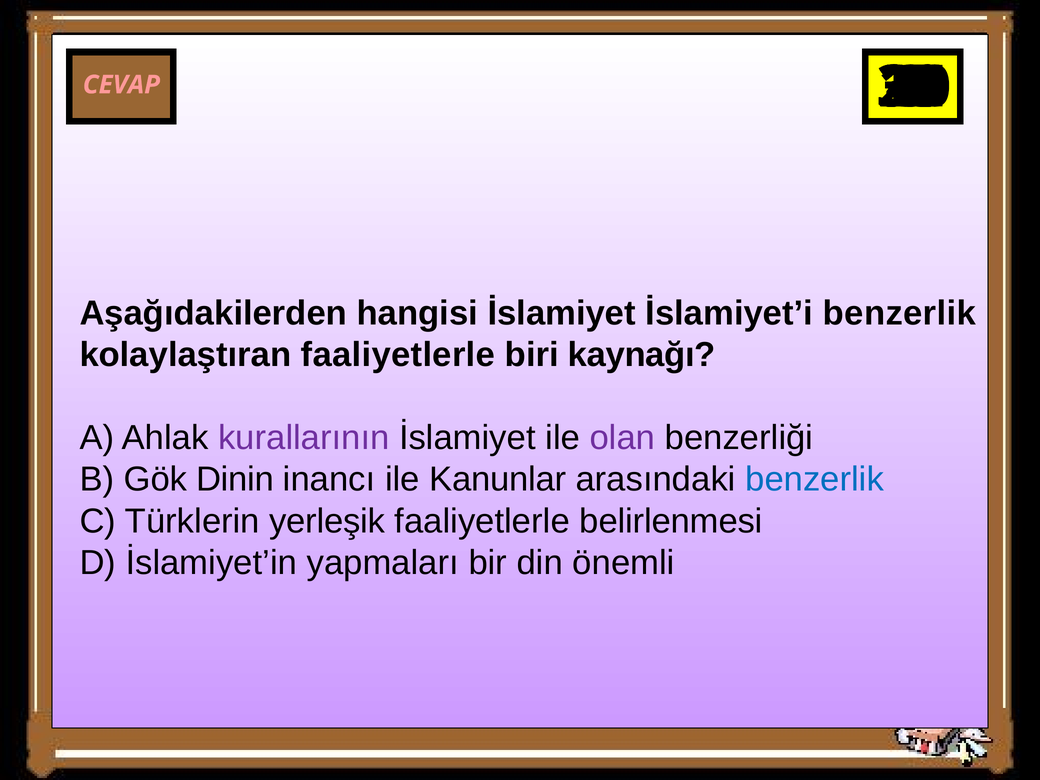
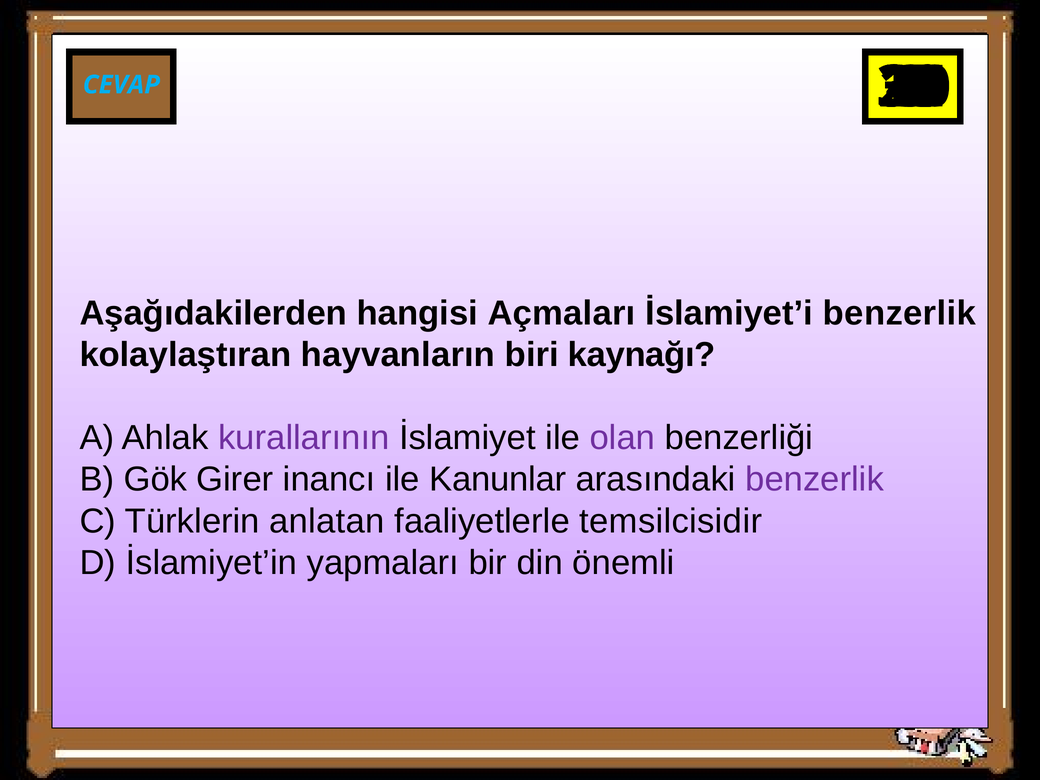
CEVAP colour: pink -> light blue (121, 85)
hangisi İslamiyet: İslamiyet -> Açmaları (562, 313)
kolaylaştıran faaliyetlerle: faaliyetlerle -> hayvanların (398, 355)
Dinin: Dinin -> Girer (235, 479)
benzerlik colour: blue -> purple (815, 479)
yerleşik: yerleşik -> anlatan (327, 521)
belirlenmesi: belirlenmesi -> temsilcisidir (671, 521)
